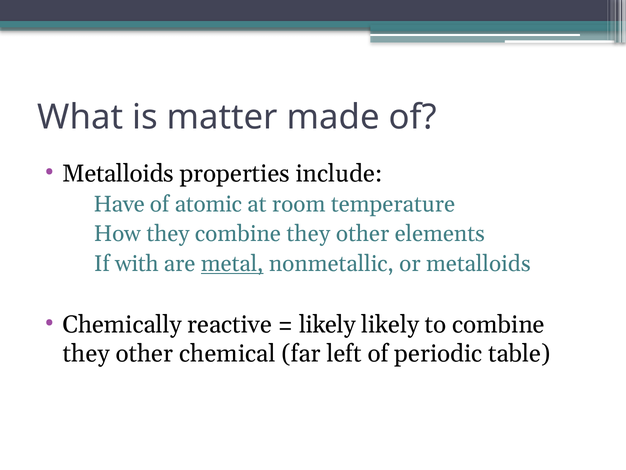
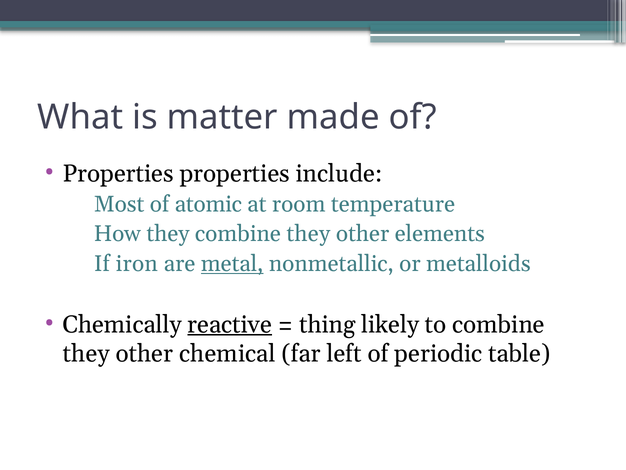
Metalloids: Metalloids -> Properties (118, 173)
Have: Have -> Most (119, 204)
with: with -> iron (137, 263)
reactive underline: none -> present (230, 324)
likely: likely -> thing (327, 324)
